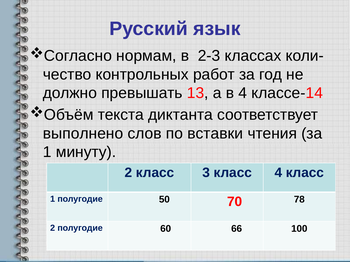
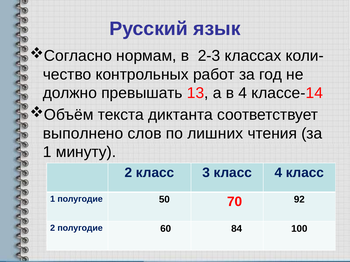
вставки: вставки -> лишних (215, 134)
78: 78 -> 92 (299, 200)
66: 66 -> 84 (237, 229)
